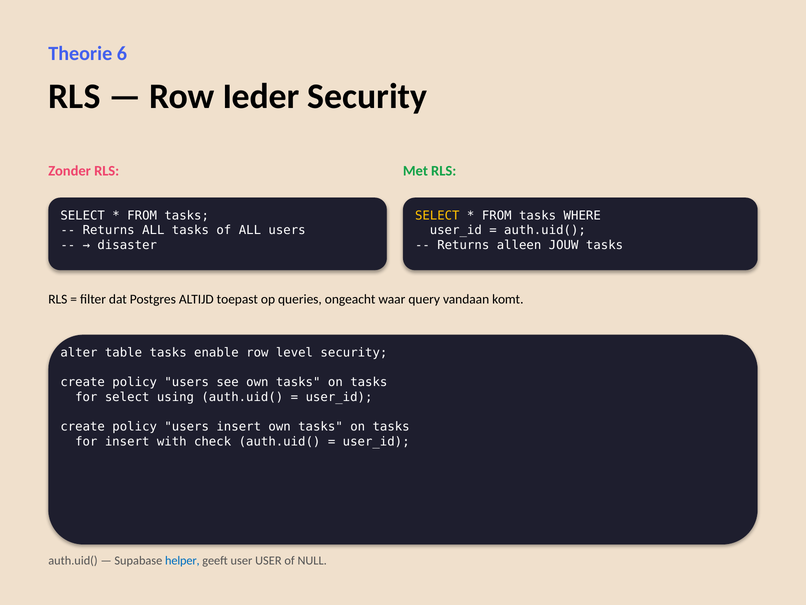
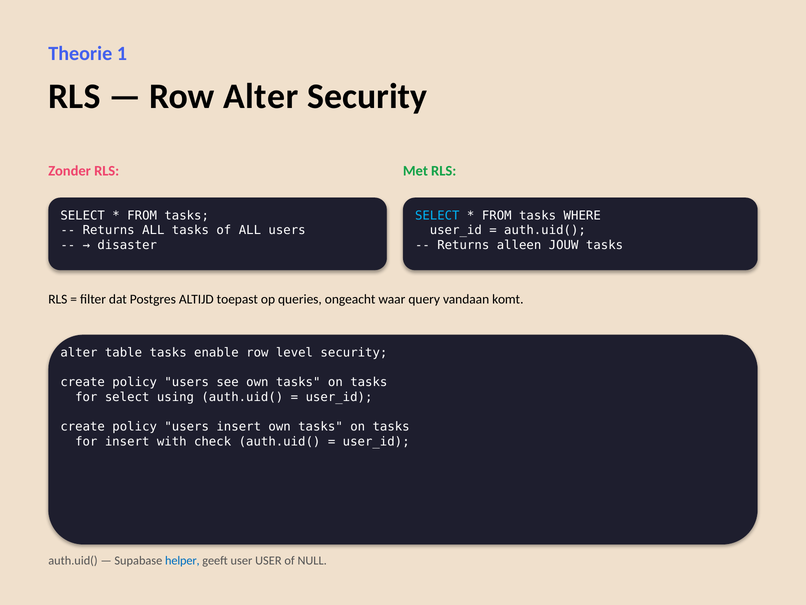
6: 6 -> 1 (122, 54)
Row Ieder: Ieder -> Alter (261, 97)
SELECT colour: yellow -> light blue (437, 215)
